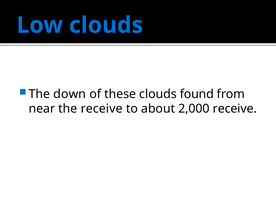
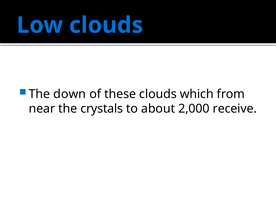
found: found -> which (197, 94)
the receive: receive -> crystals (102, 109)
